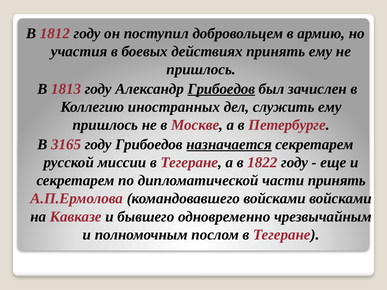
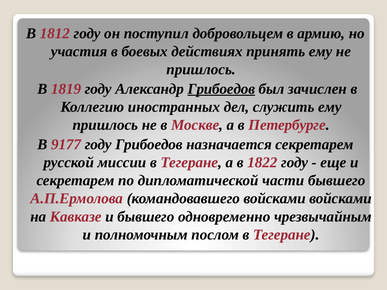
1813: 1813 -> 1819 (66, 89)
3165: 3165 -> 9177 (66, 144)
назначается underline: present -> none (229, 144)
части принять: принять -> бывшего (337, 181)
